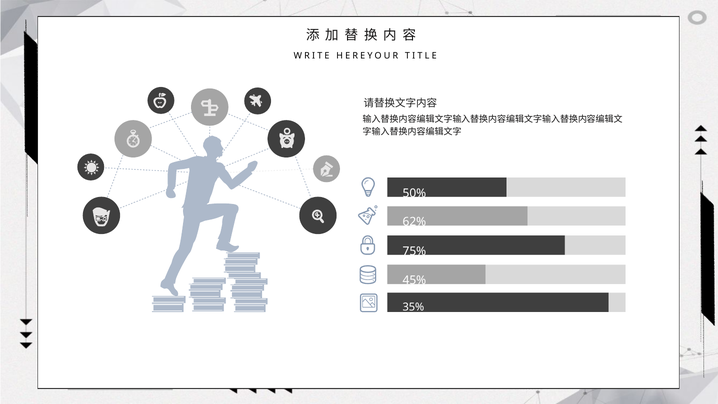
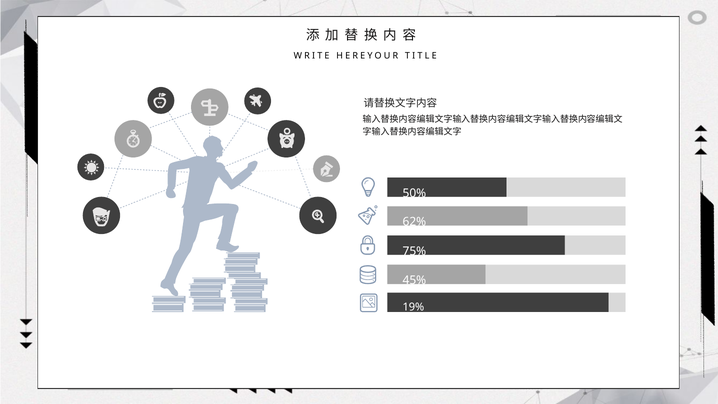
35%: 35% -> 19% (413, 307)
